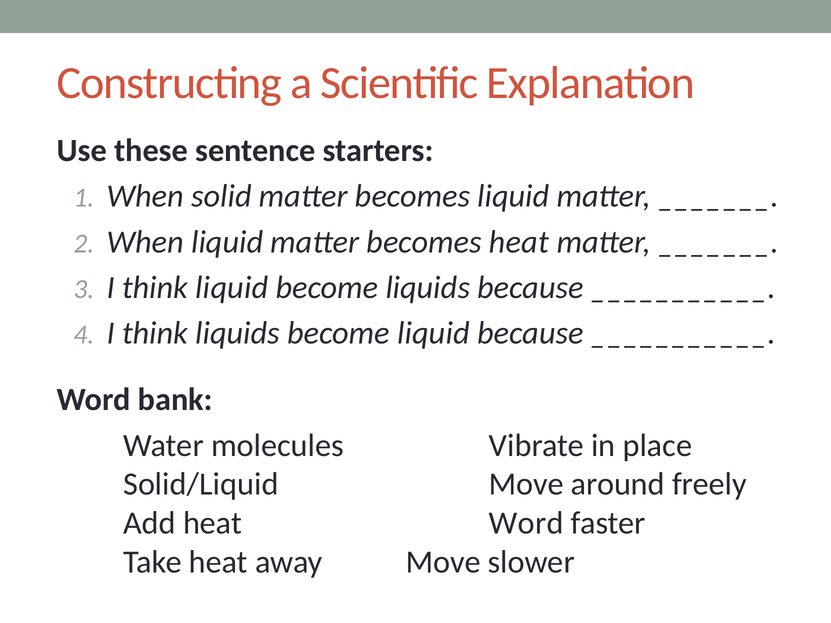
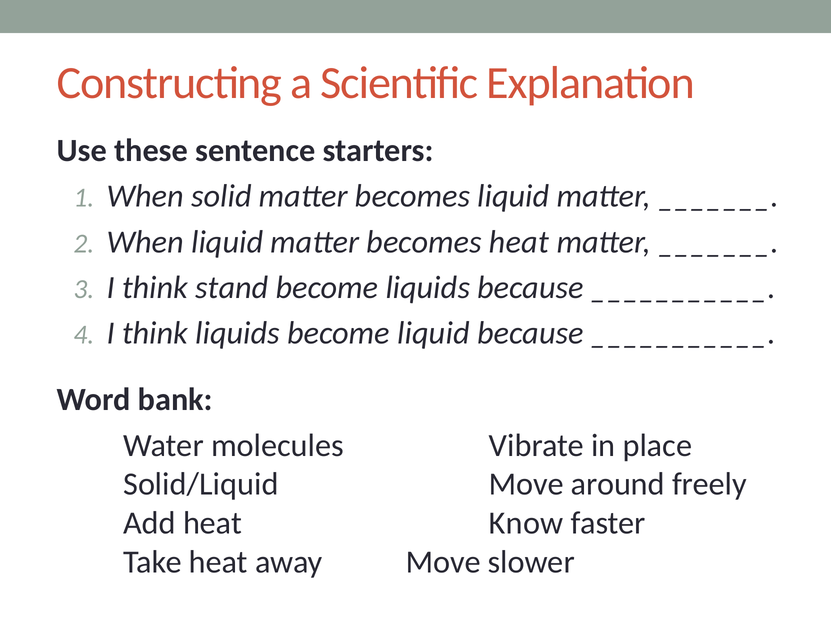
think liquid: liquid -> stand (232, 288)
heat Word: Word -> Know (526, 523)
